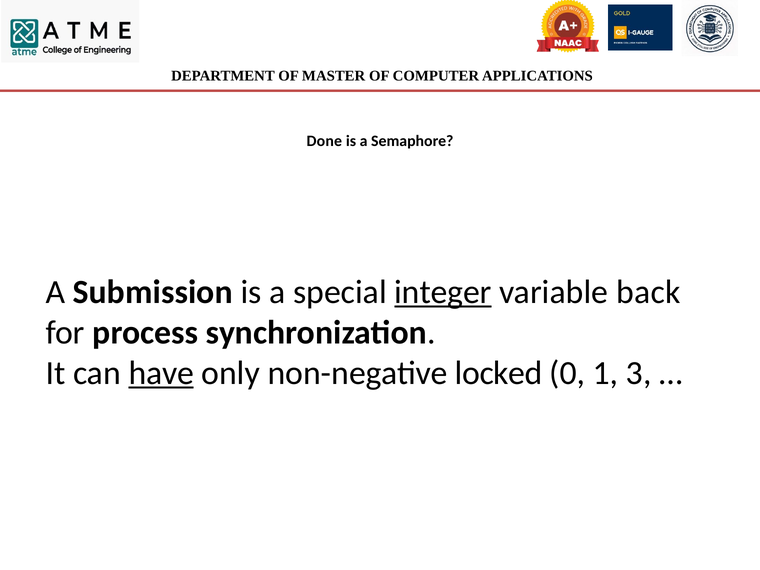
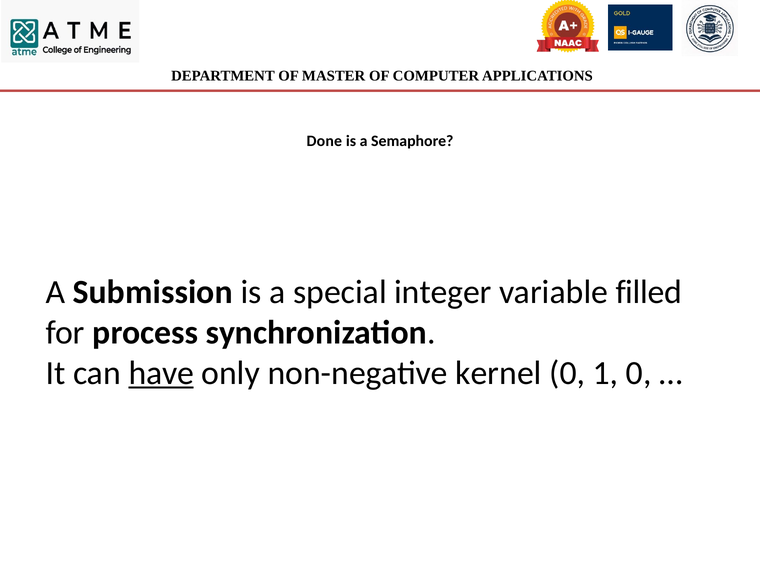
integer underline: present -> none (443, 292)
back: back -> filled (649, 292)
locked: locked -> kernel (498, 373)
1 3: 3 -> 0 (639, 373)
